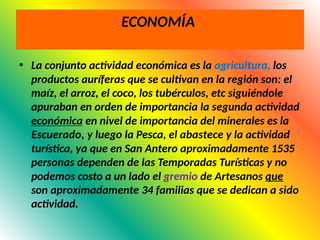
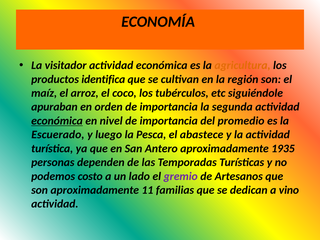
conjunto: conjunto -> visitador (66, 65)
agricultura colour: blue -> orange (242, 65)
auríferas: auríferas -> identifica (103, 79)
minerales: minerales -> promedio (241, 121)
1535: 1535 -> 1935 (283, 148)
que underline: present -> none (274, 176)
34: 34 -> 11 (147, 190)
sido: sido -> vino (289, 190)
